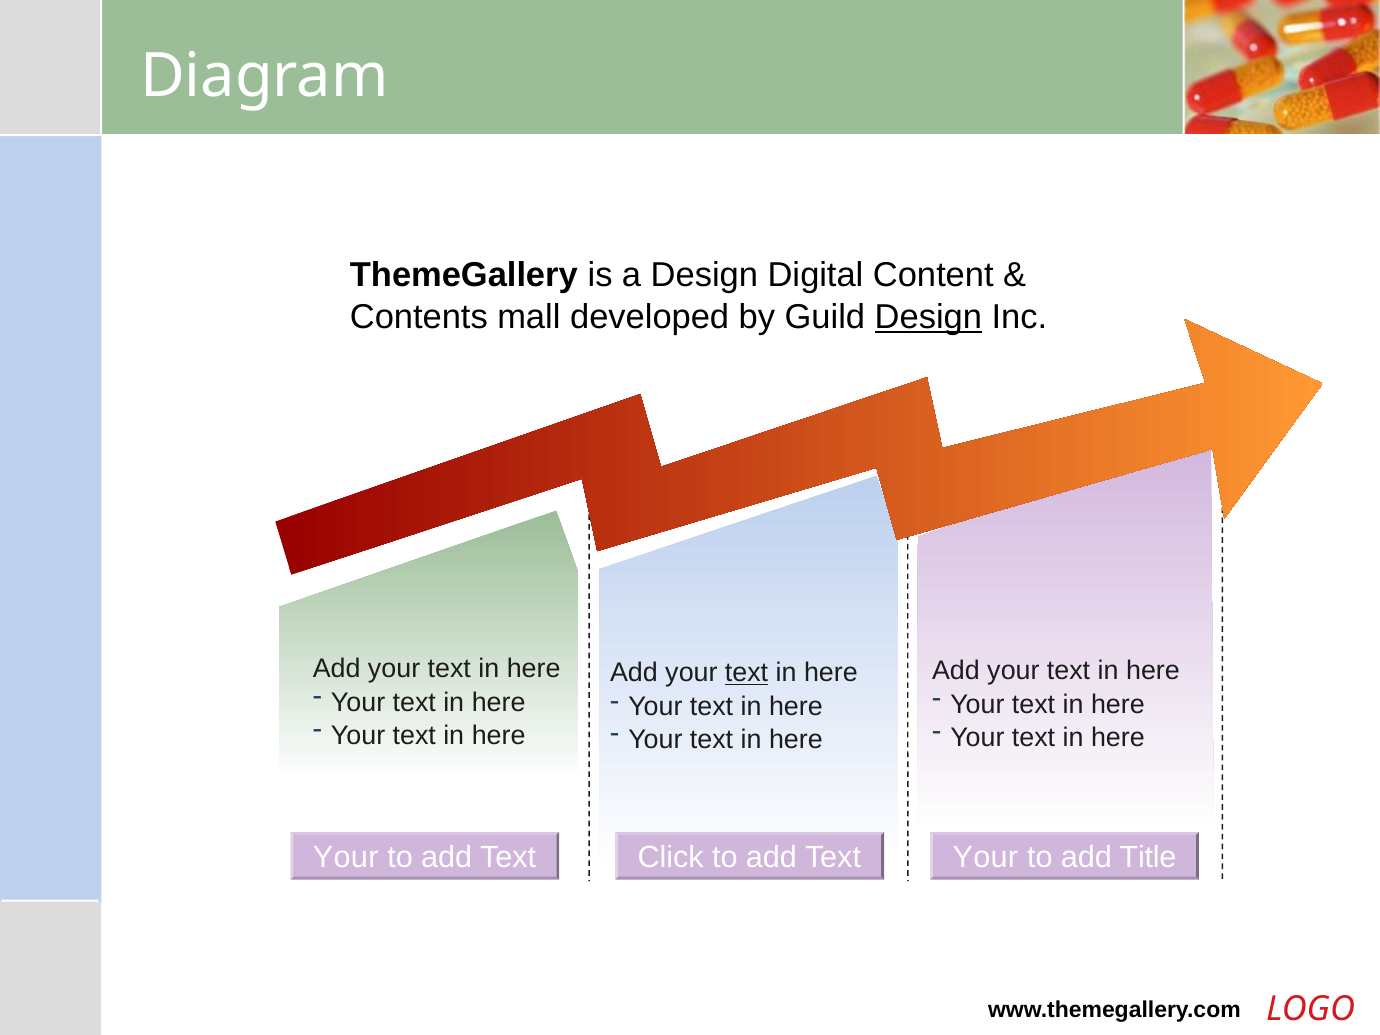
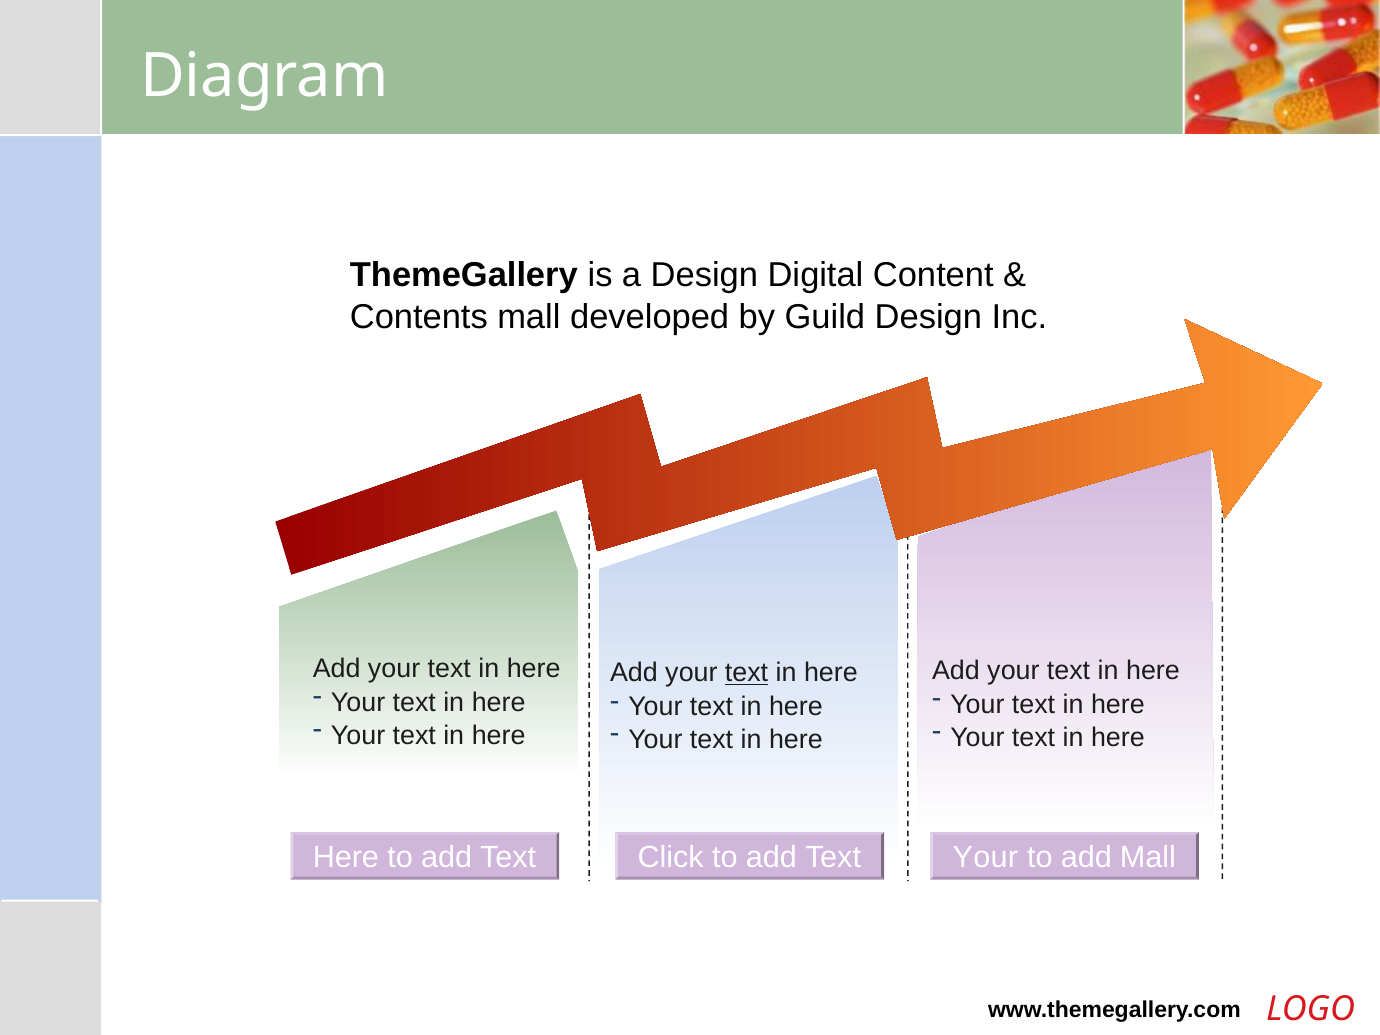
Design underline: present -> none (928, 317)
Your: Your -> Here (346, 858)
add Title: Title -> Mall (1148, 858)
